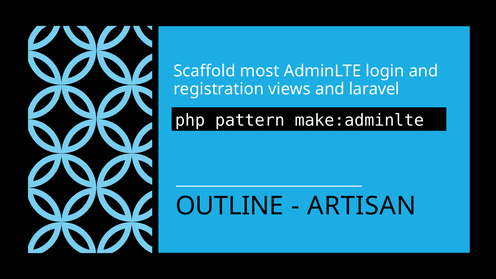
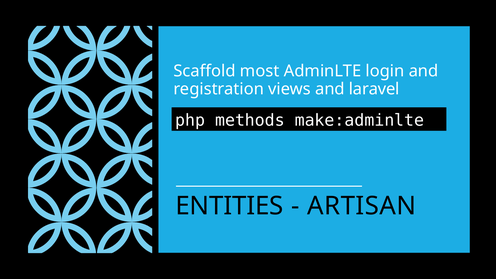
pattern: pattern -> methods (250, 120)
OUTLINE: OUTLINE -> ENTITIES (229, 206)
